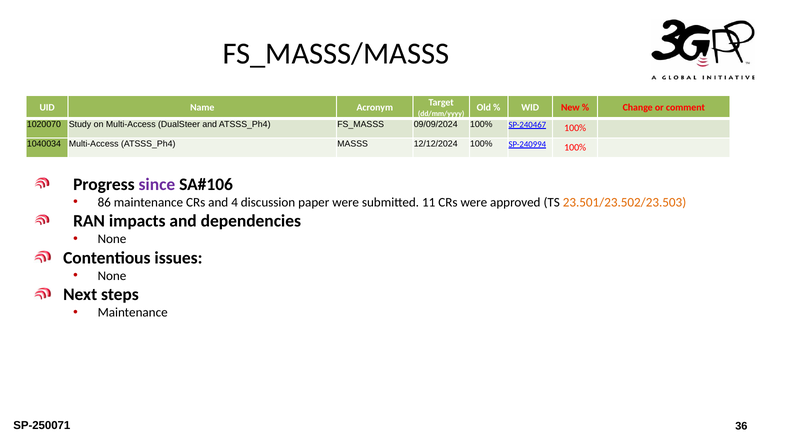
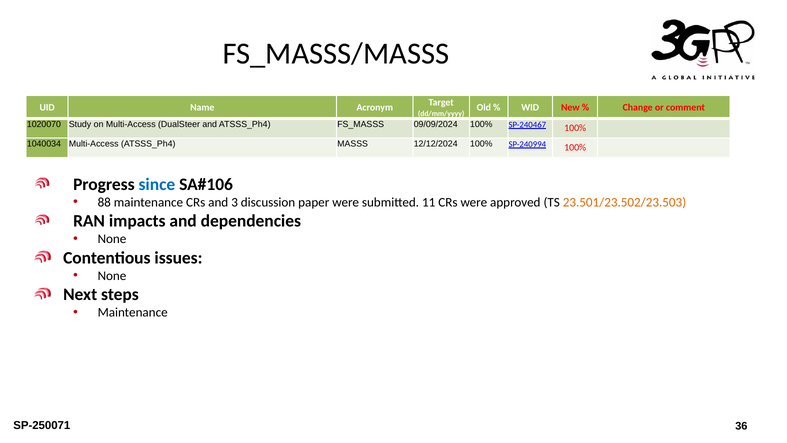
since colour: purple -> blue (157, 184)
86: 86 -> 88 (104, 202)
4: 4 -> 3 (235, 202)
